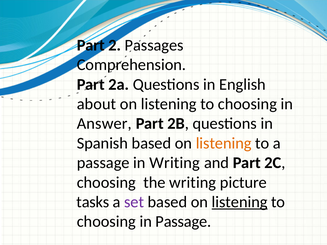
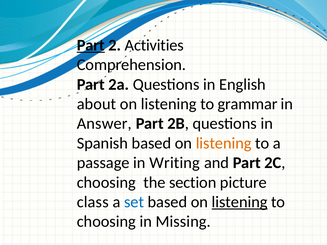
Part underline: none -> present (91, 45)
Passages: Passages -> Activities (154, 45)
choosing: choosing -> grammar (248, 104)
the writing: writing -> section (193, 183)
tasks: tasks -> class (93, 202)
set colour: purple -> blue (134, 202)
in Passage: Passage -> Missing (183, 222)
